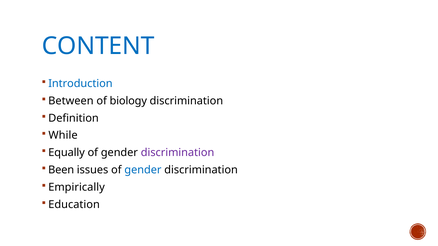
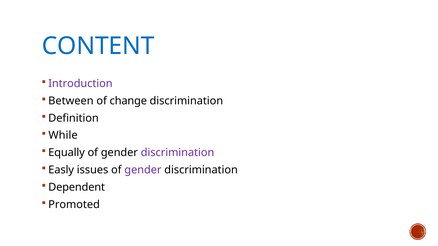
Introduction colour: blue -> purple (80, 84)
biology: biology -> change (128, 101)
Been: Been -> Easly (61, 170)
gender colour: blue -> purple (143, 170)
Empirically: Empirically -> Dependent (77, 187)
Education: Education -> Promoted (74, 205)
